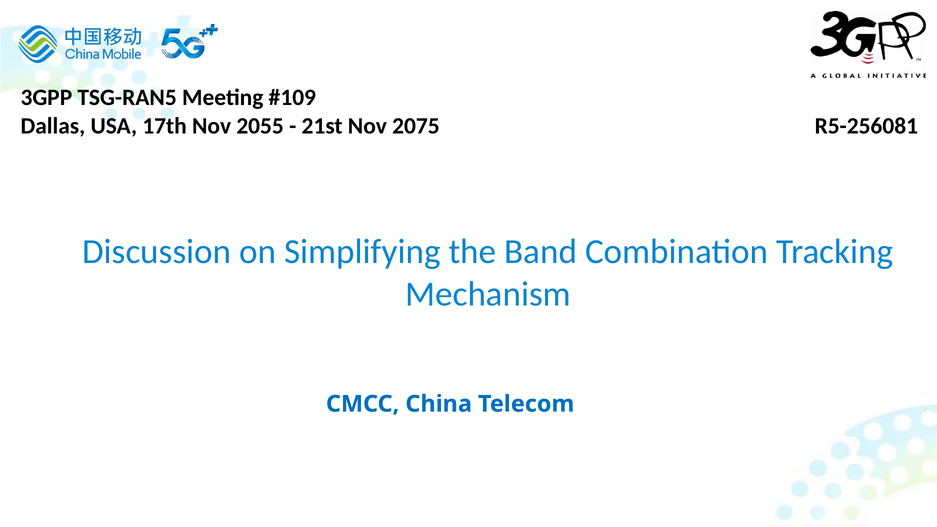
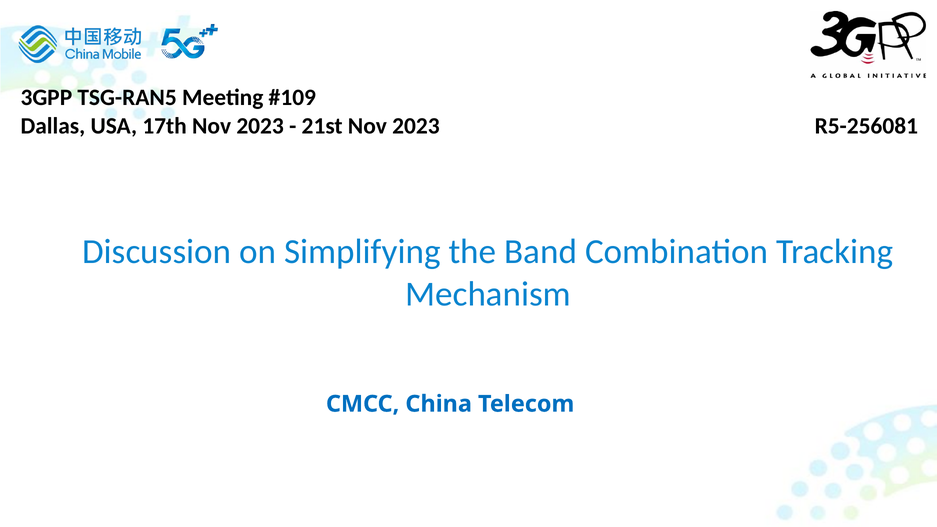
17th Nov 2055: 2055 -> 2023 (260, 126)
21st Nov 2075: 2075 -> 2023 (416, 126)
